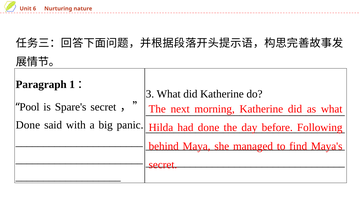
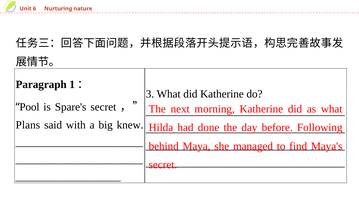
Done: Done -> Plans (28, 125)
panic: panic -> knew (130, 125)
